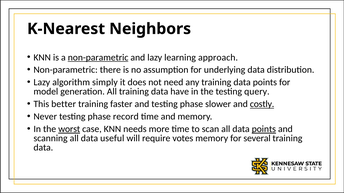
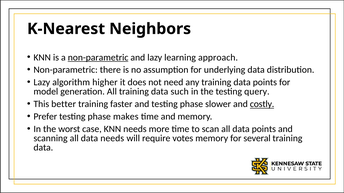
simply: simply -> higher (105, 83)
have: have -> such (180, 92)
Never: Never -> Prefer (45, 117)
record: record -> makes (126, 117)
worst underline: present -> none (69, 129)
points underline: present -> none (264, 129)
data useful: useful -> needs (112, 139)
